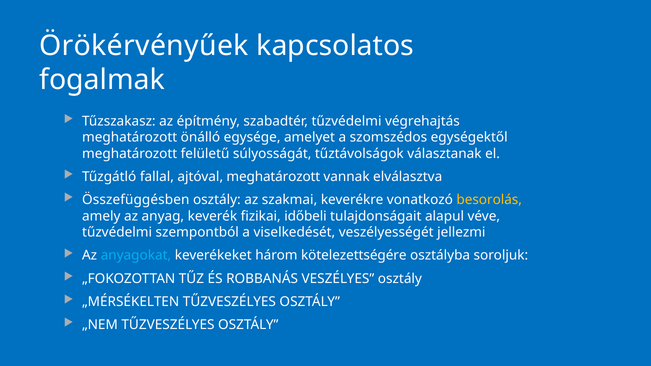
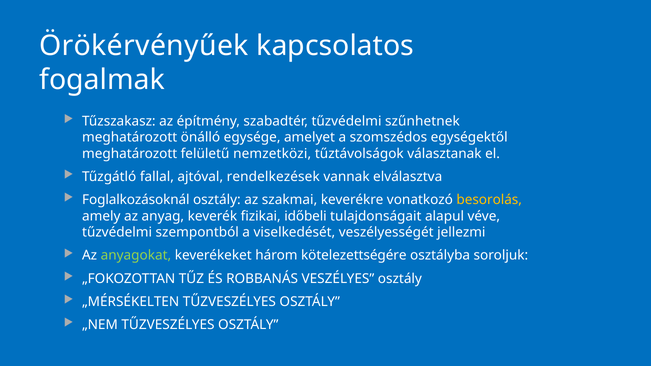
végrehajtás: végrehajtás -> szűnhetnek (422, 121)
súlyosságát: súlyosságát -> nemzetközi (272, 154)
ajtóval meghatározott: meghatározott -> rendelkezések (273, 177)
Összefüggésben: Összefüggésben -> Foglalkozásoknál (136, 200)
anyagokat colour: light blue -> light green (136, 256)
